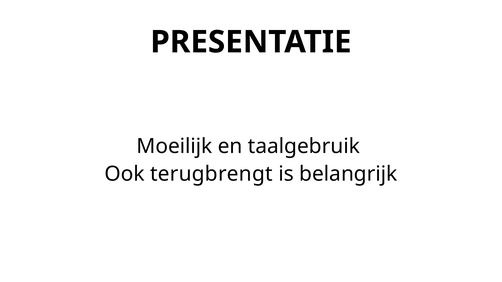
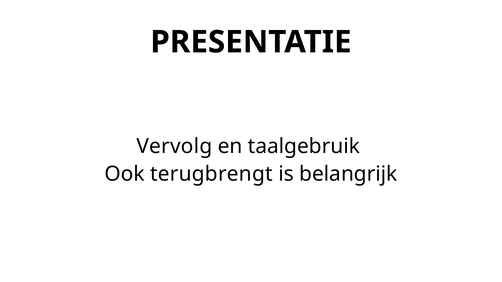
Moeilijk: Moeilijk -> Vervolg (174, 146)
